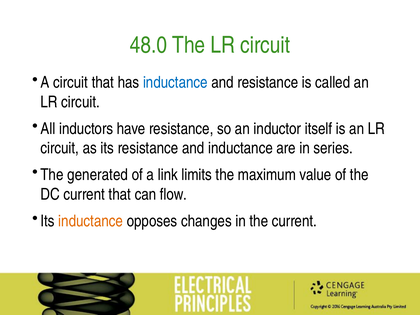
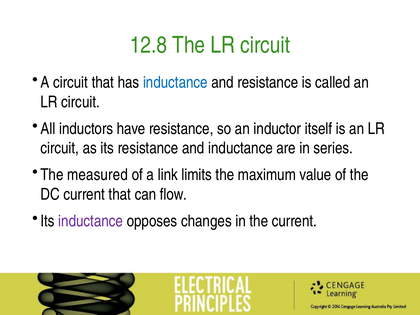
48.0: 48.0 -> 12.8 (148, 45)
generated: generated -> measured (98, 175)
inductance colour: orange -> purple (91, 221)
